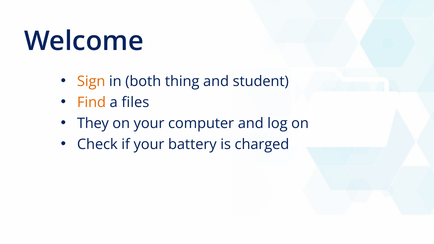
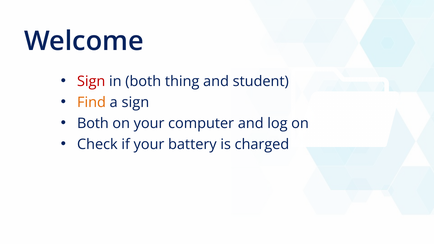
Sign colour: orange -> red (91, 81)
a files: files -> sign (135, 102)
They: They -> Both (93, 123)
